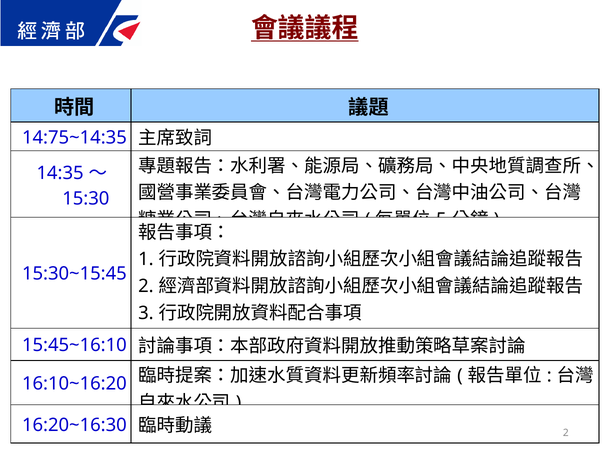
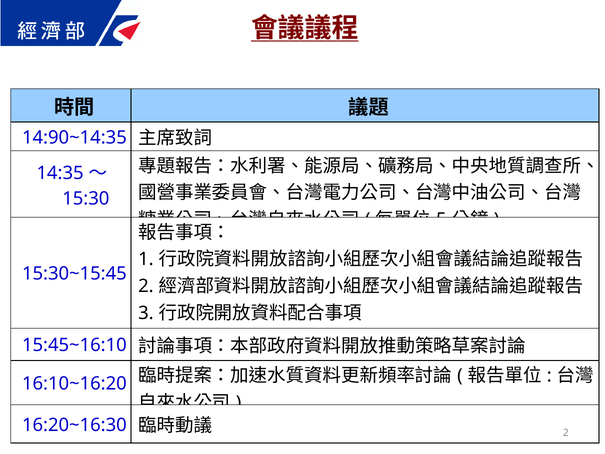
14:75~14:35: 14:75~14:35 -> 14:90~14:35 (74, 137)
